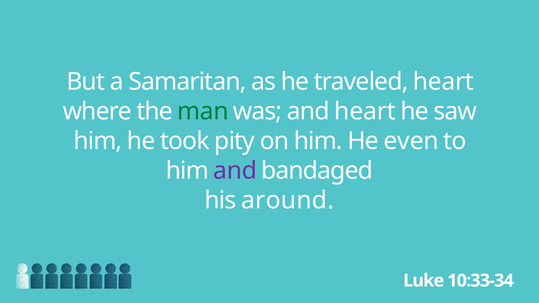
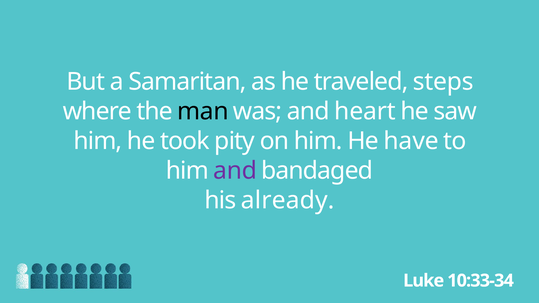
traveled heart: heart -> steps (443, 82)
man colour: green -> black (203, 111)
even: even -> have (411, 141)
around: around -> already (288, 200)
